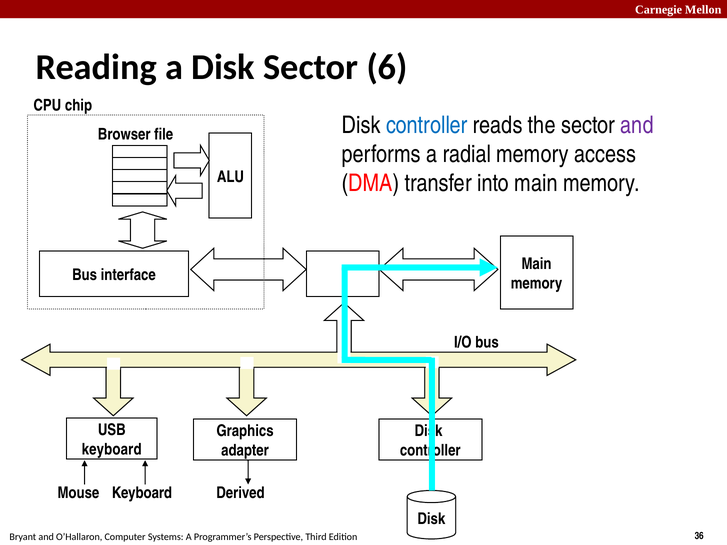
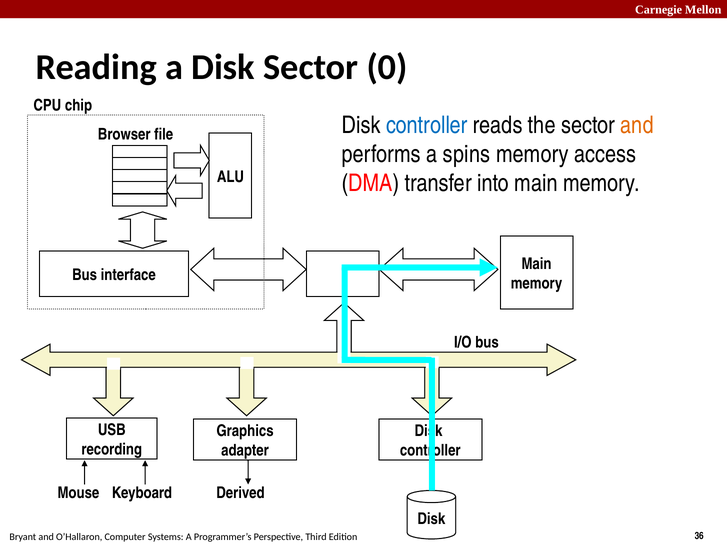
6: 6 -> 0 (387, 67)
and colour: purple -> orange (637, 125)
radial: radial -> spins (467, 154)
keyboard: keyboard -> recording (112, 450)
